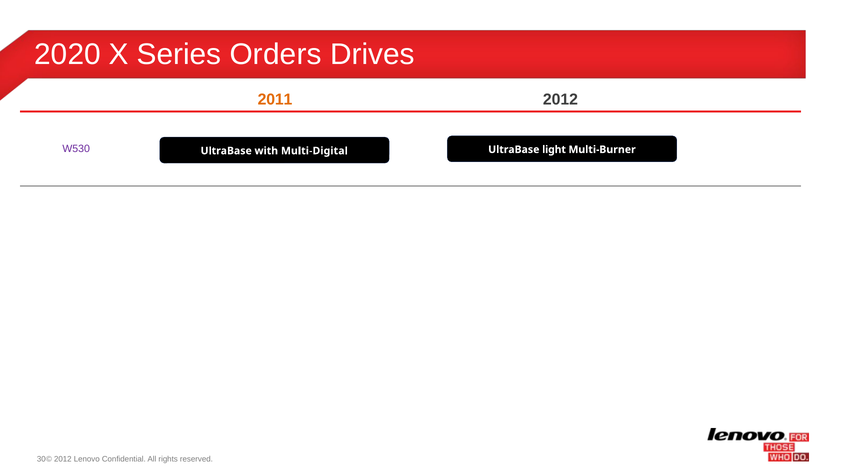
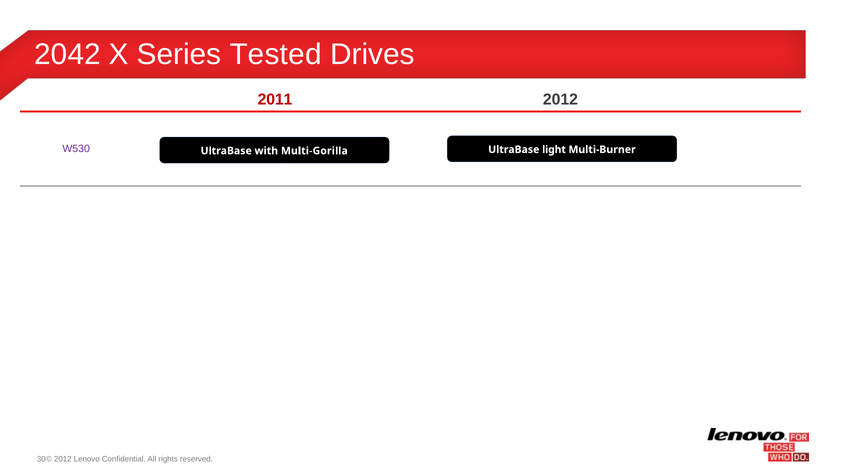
2020: 2020 -> 2042 (68, 55)
Orders: Orders -> Tested (276, 55)
2011 colour: orange -> red (275, 100)
Multi-Digital: Multi-Digital -> Multi-Gorilla (314, 151)
